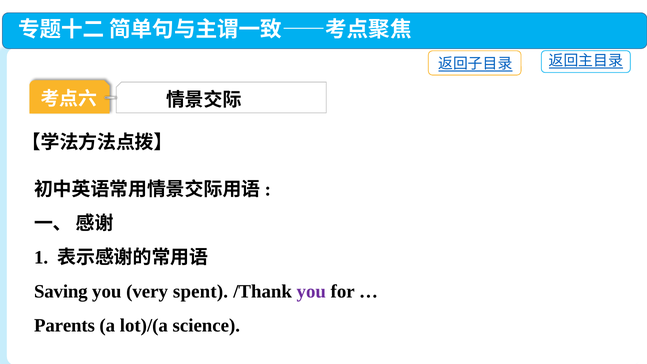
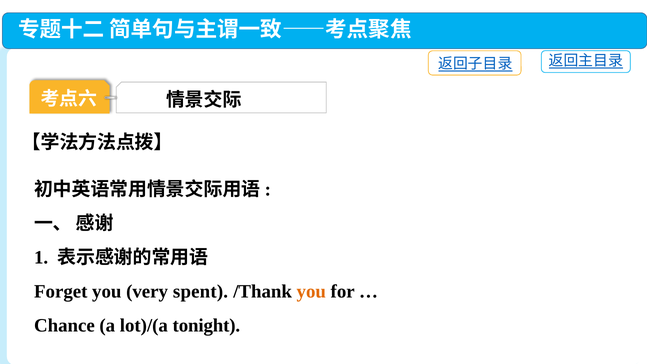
Saving: Saving -> Forget (61, 292)
you colour: purple -> orange (311, 292)
Parents: Parents -> Chance (64, 326)
science: science -> tonight (206, 326)
